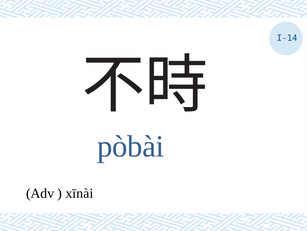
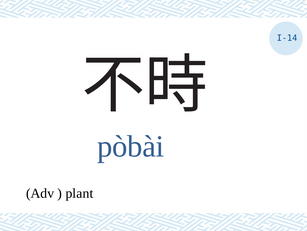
xīnài: xīnài -> plant (79, 193)
